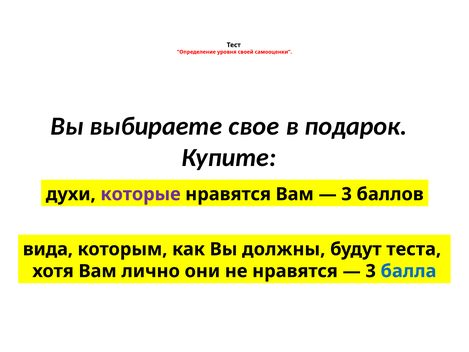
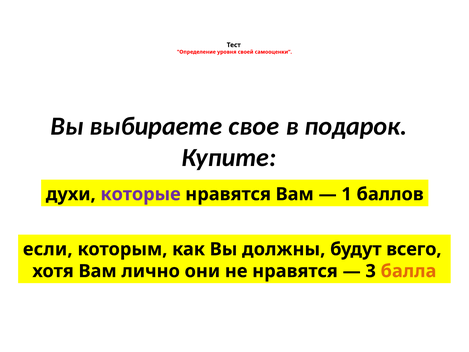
3: 3 -> 1 (347, 194)
вида: вида -> если (48, 249)
теста: теста -> всего (414, 249)
балла colour: blue -> orange (408, 271)
